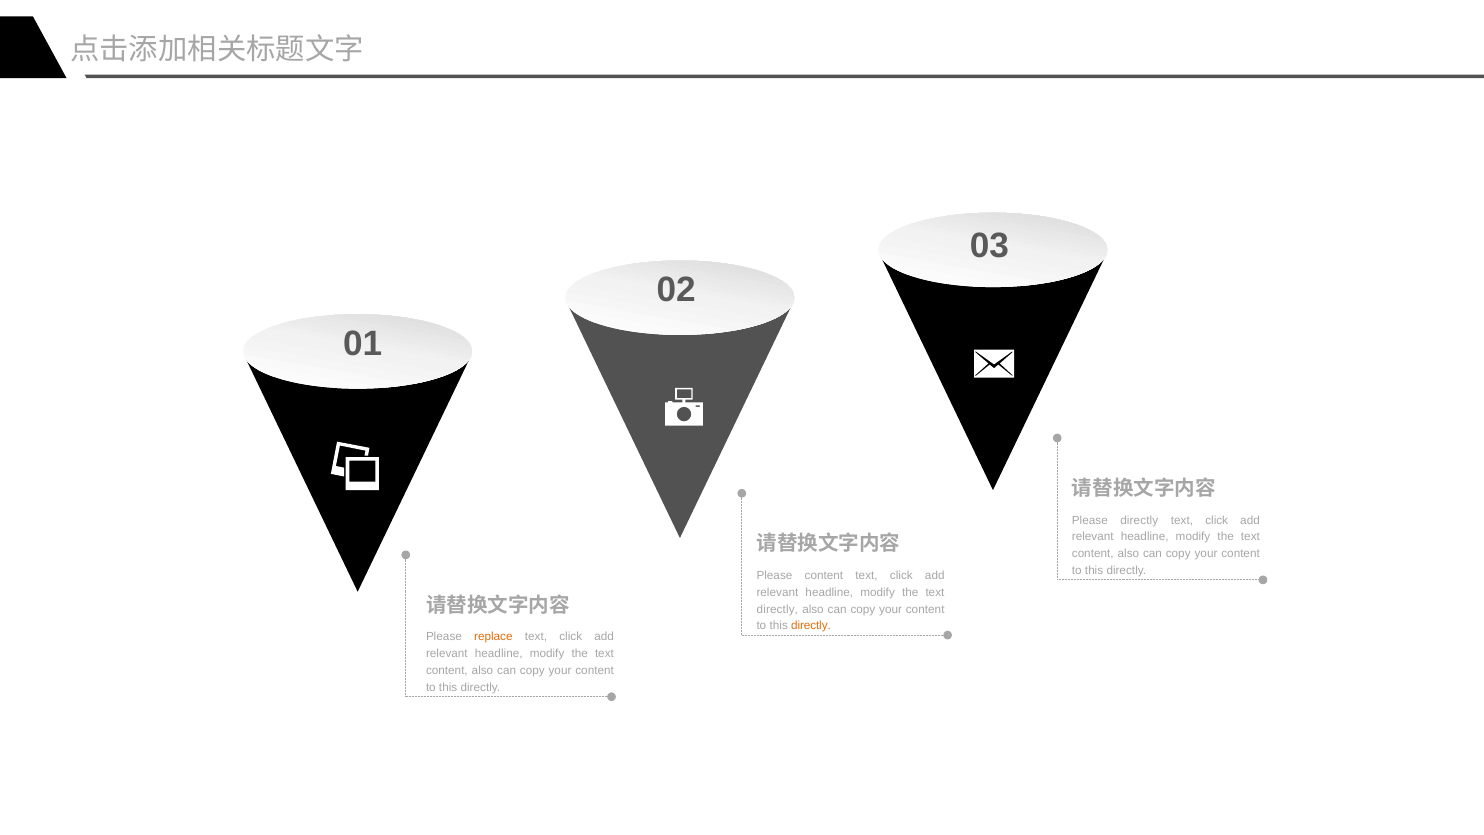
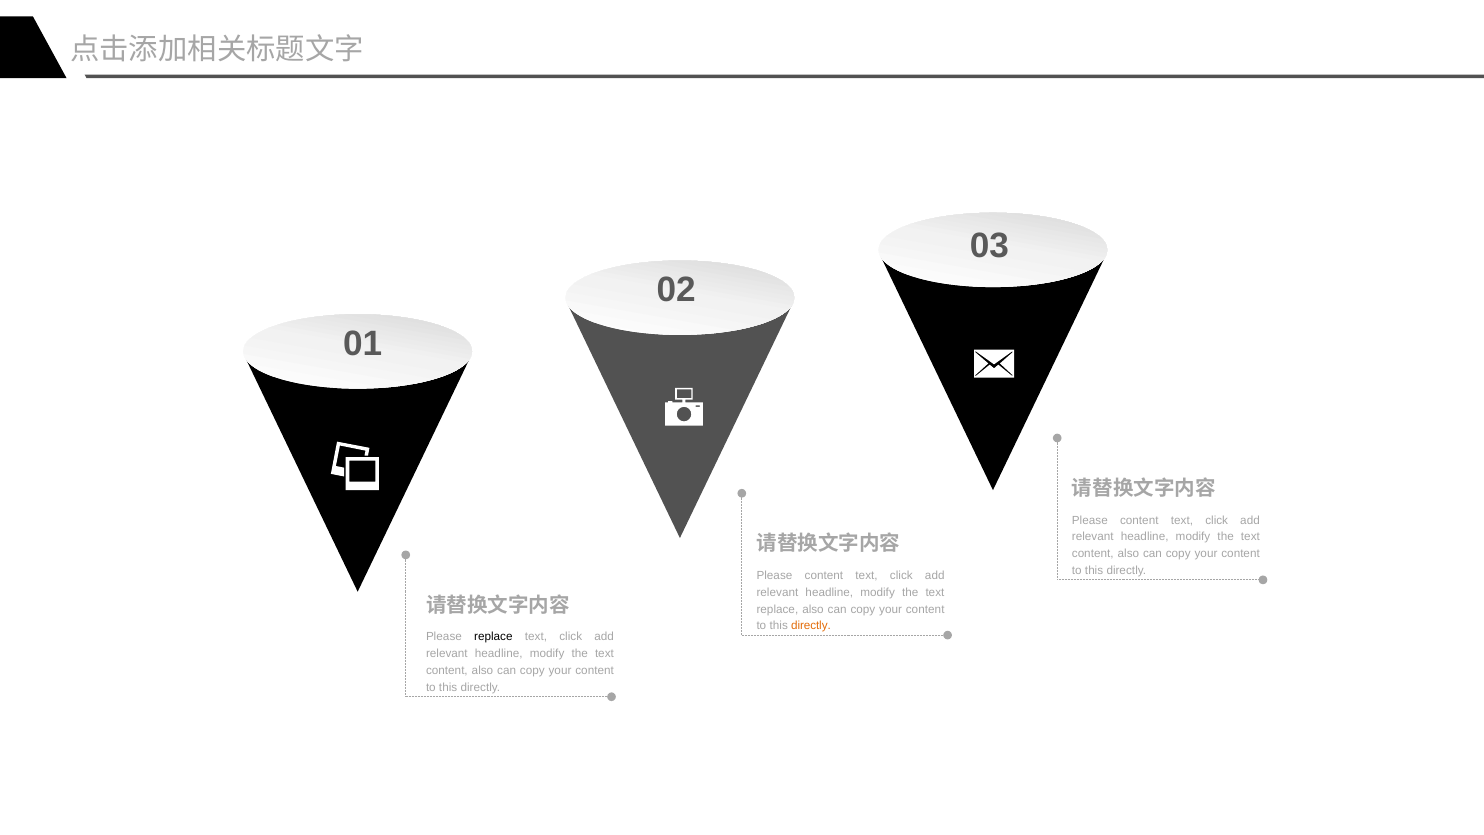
directly: directly -> content (1139, 520)
directly: directly -> replace (777, 609)
replace colour: orange -> black (493, 637)
